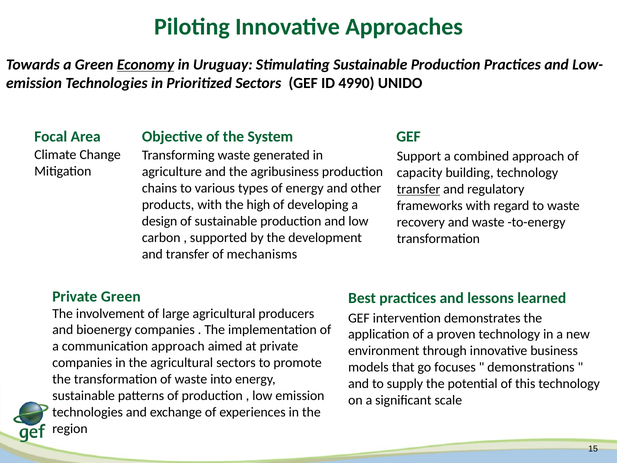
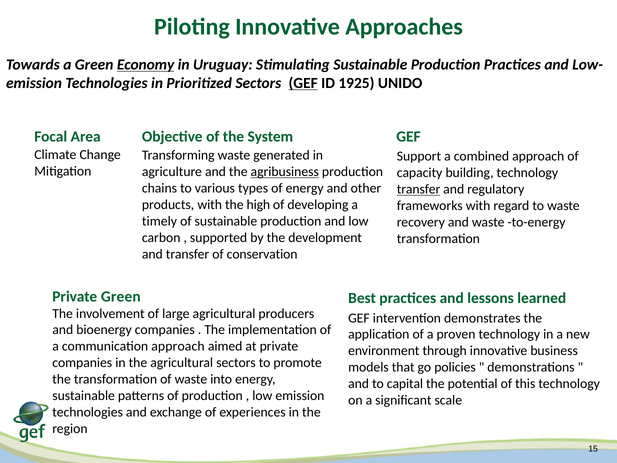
GEF underline: none -> present (303, 83)
4990: 4990 -> 1925 (356, 83)
agribusiness underline: none -> present (285, 172)
design: design -> timely (159, 221)
mechanisms: mechanisms -> conservation (262, 254)
focuses: focuses -> policies (455, 367)
supply: supply -> capital (405, 384)
